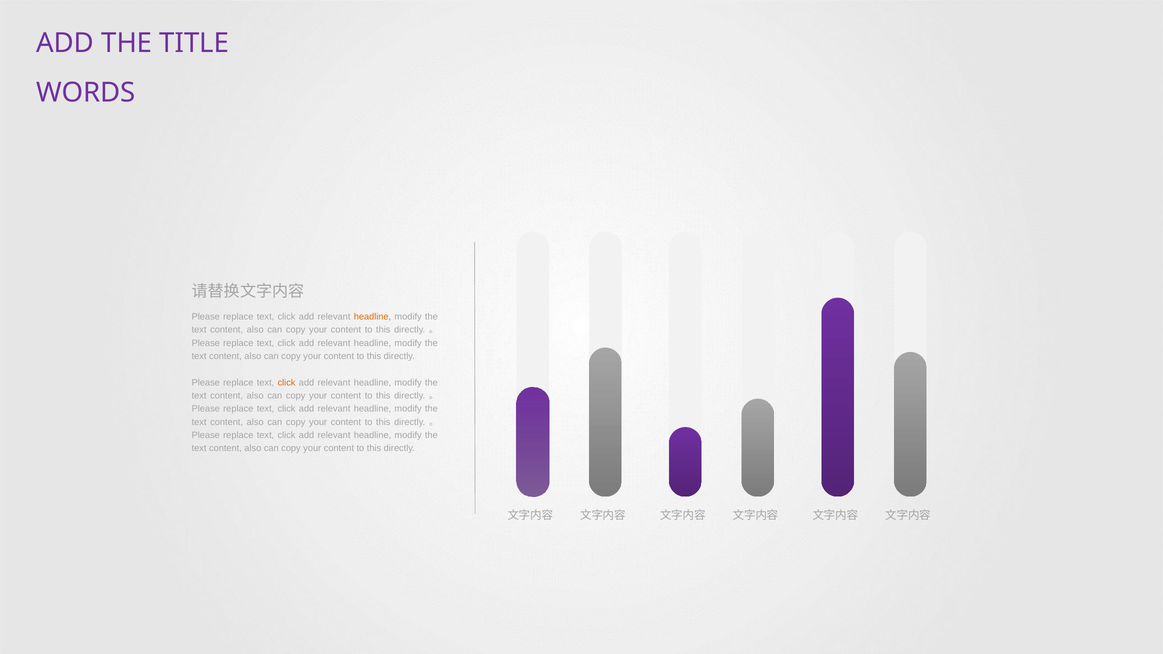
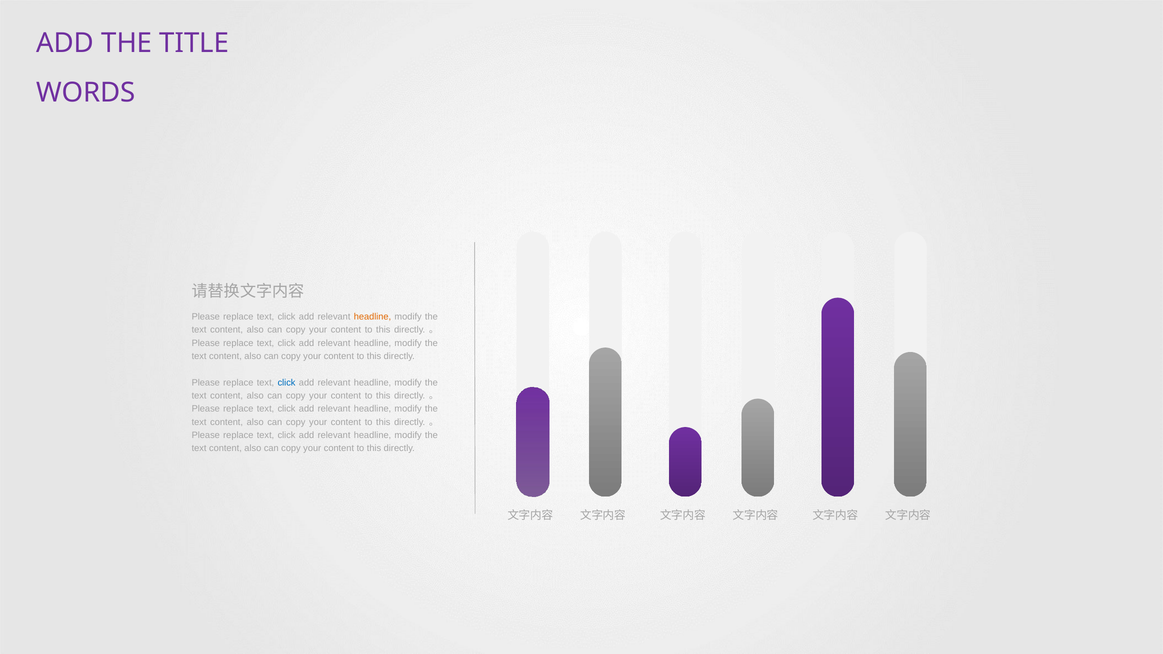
click colour: orange -> blue (287, 383)
